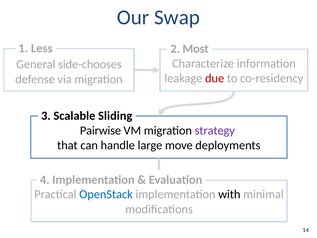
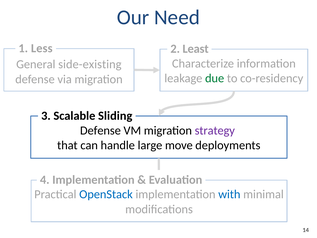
Swap: Swap -> Need (177, 17)
Most: Most -> Least (196, 49)
side-chooses: side-chooses -> side-existing (90, 64)
due colour: red -> green (215, 78)
Pairwise: Pairwise -> Defense (100, 130)
with colour: black -> blue (229, 194)
